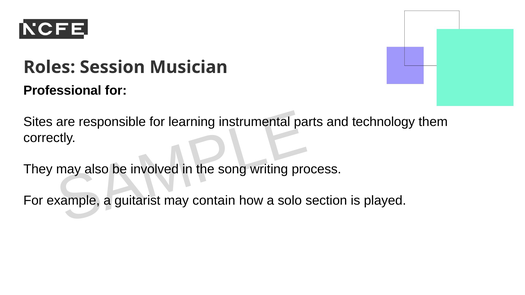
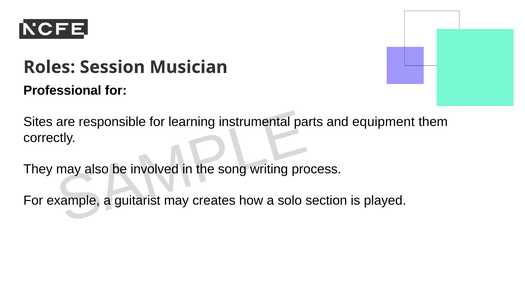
technology: technology -> equipment (383, 122)
contain: contain -> creates (214, 201)
